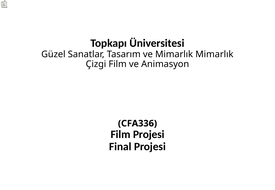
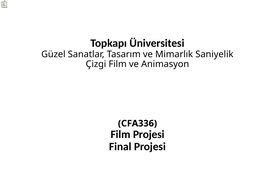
Mimarlık Mimarlık: Mimarlık -> Saniyelik (214, 54)
